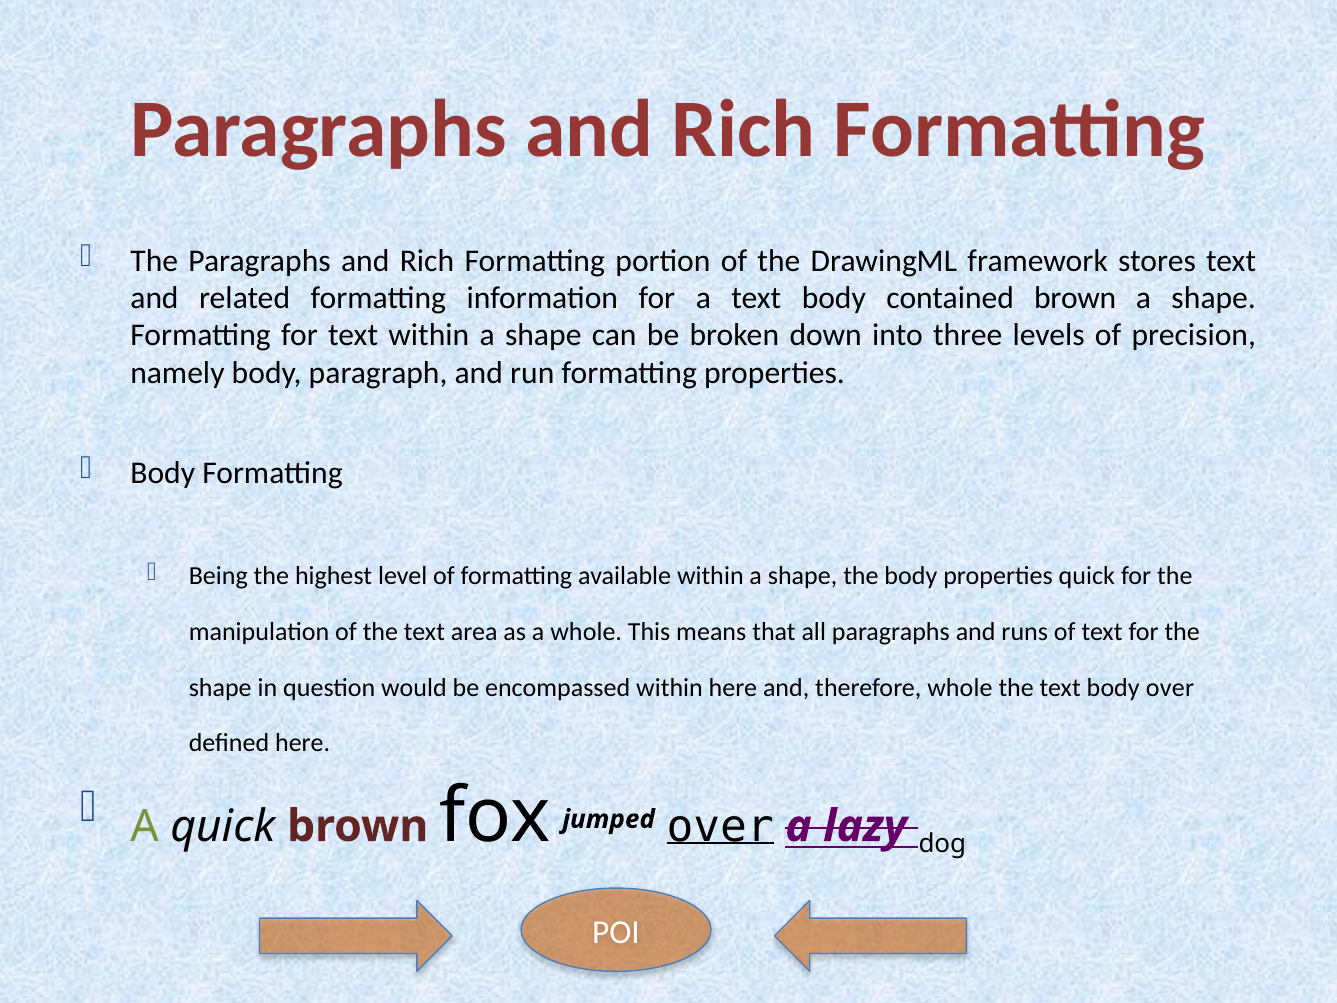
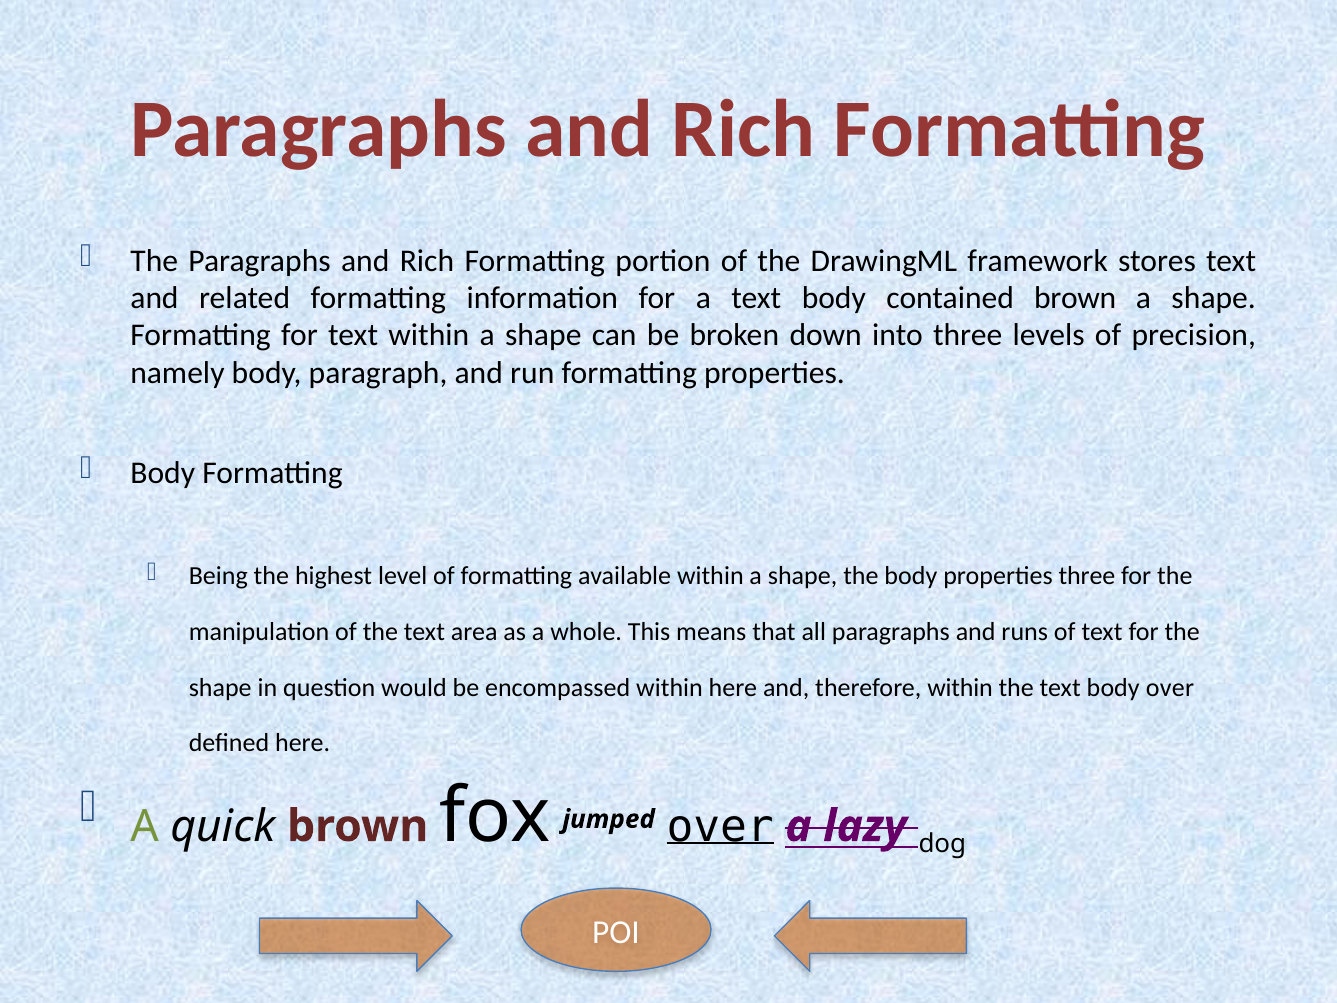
properties quick: quick -> three (1087, 576)
therefore whole: whole -> within (960, 687)
